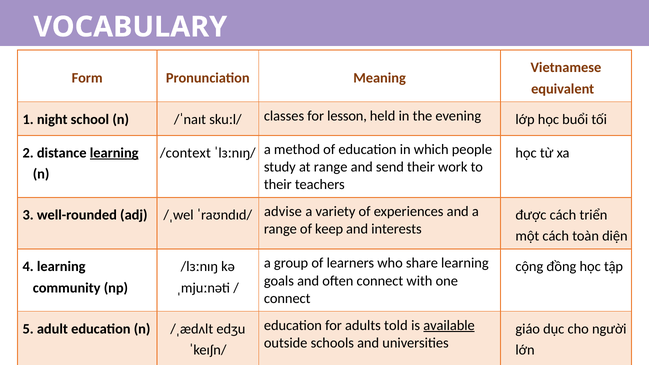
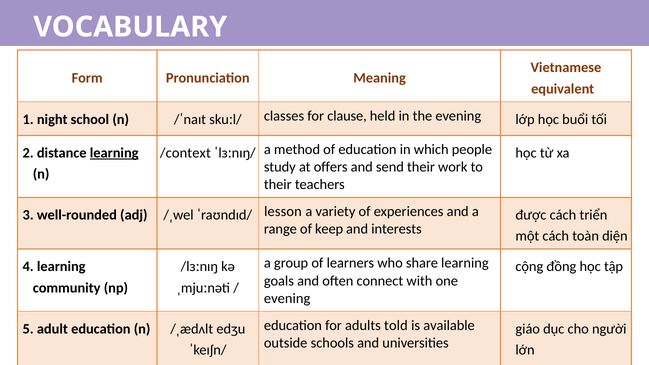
lesson: lesson -> clause (347, 116)
at range: range -> offers (331, 167)
advise: advise -> lesson (283, 212)
connect: connect -> evening (287, 299)
available underline: present -> none (449, 325)
